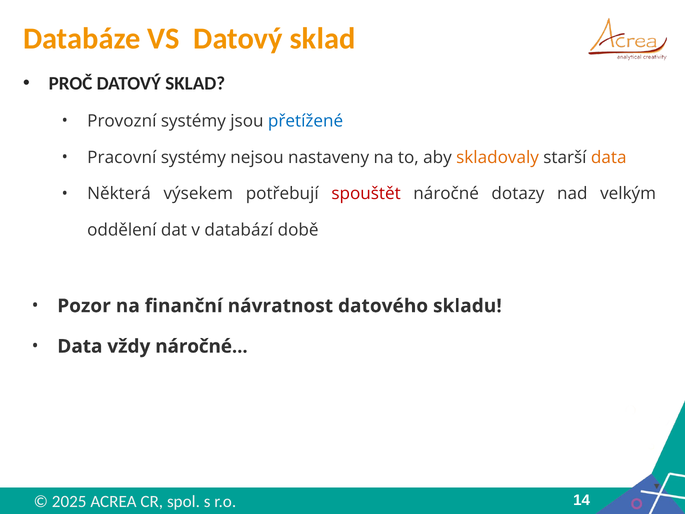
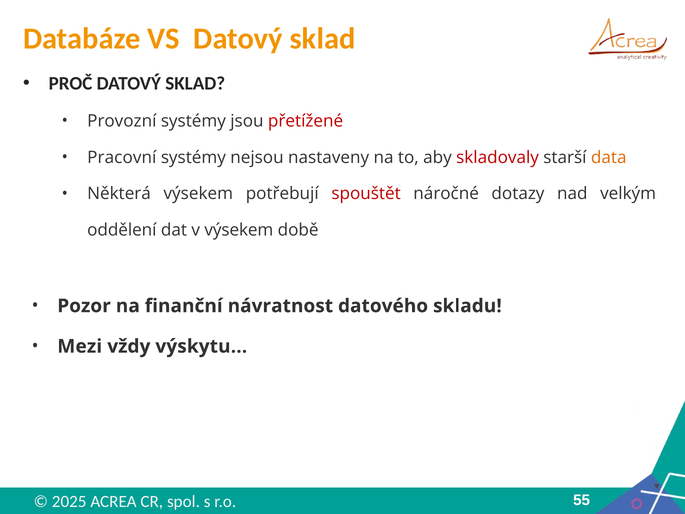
přetížené colour: blue -> red (306, 121)
skladovaly colour: orange -> red (498, 157)
v databází: databází -> výsekem (239, 230)
Data: Data -> Mezi (80, 346)
vždy náročné: náročné -> výskytu (201, 346)
14: 14 -> 55 (582, 500)
